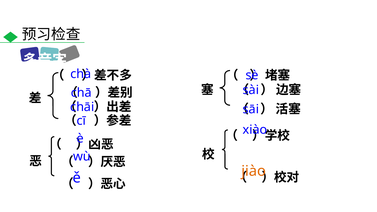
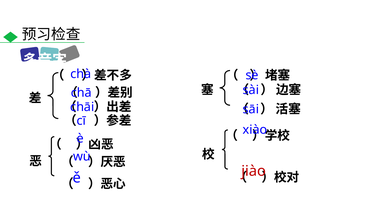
jiào colour: orange -> red (254, 171)
